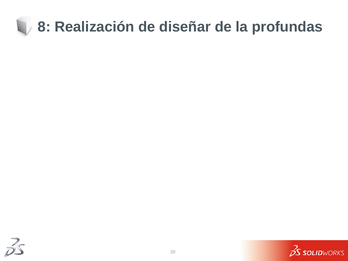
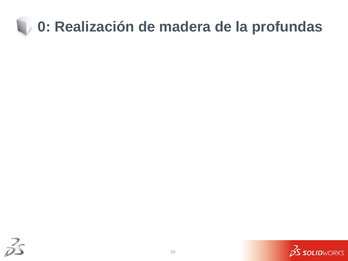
8: 8 -> 0 (44, 27)
diseñar: diseñar -> madera (185, 27)
